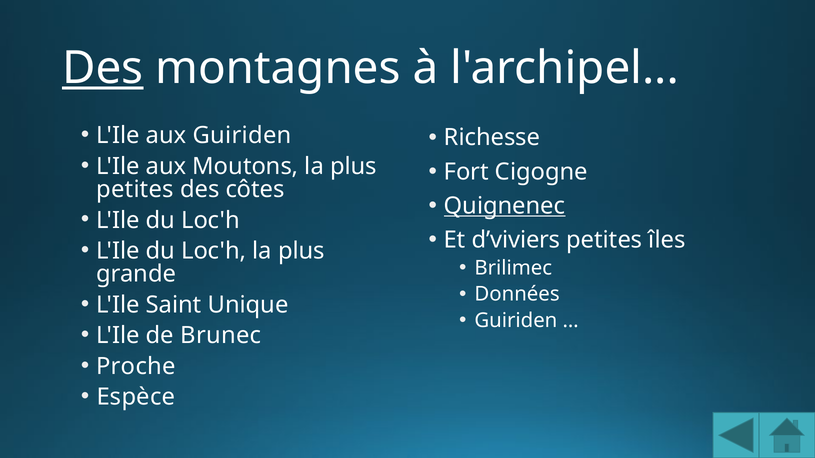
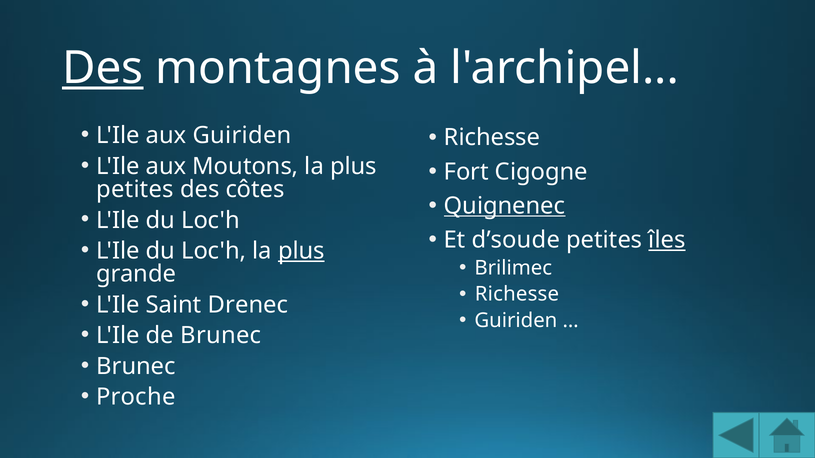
d’viviers: d’viviers -> d’soude (516, 240)
îles underline: none -> present (667, 240)
plus underline: none -> present (301, 251)
Données: Données -> Richesse (517, 294)
Unique: Unique -> Drenec (248, 305)
Proche: Proche -> Brunec (136, 367)
Espèce: Espèce -> Proche (136, 397)
